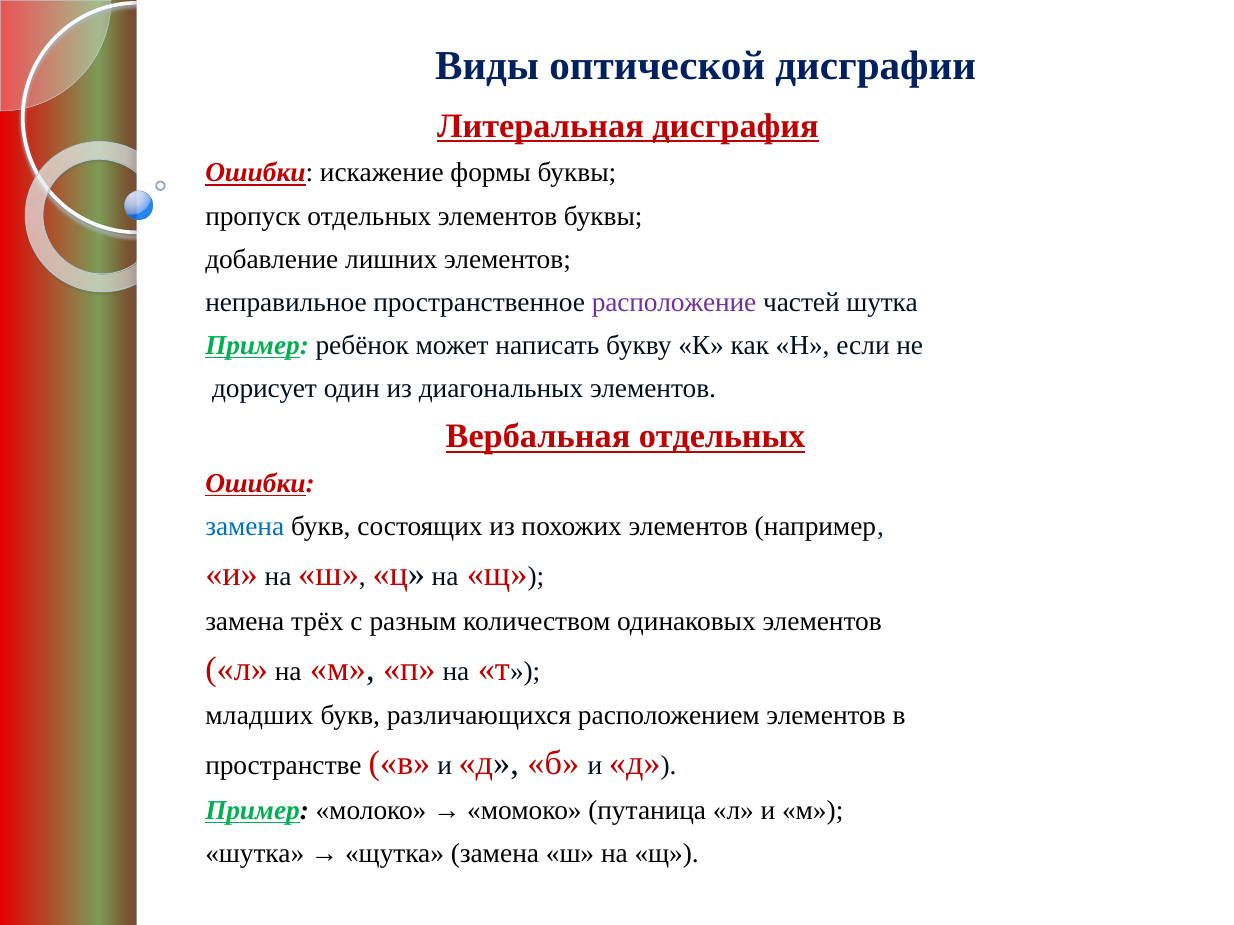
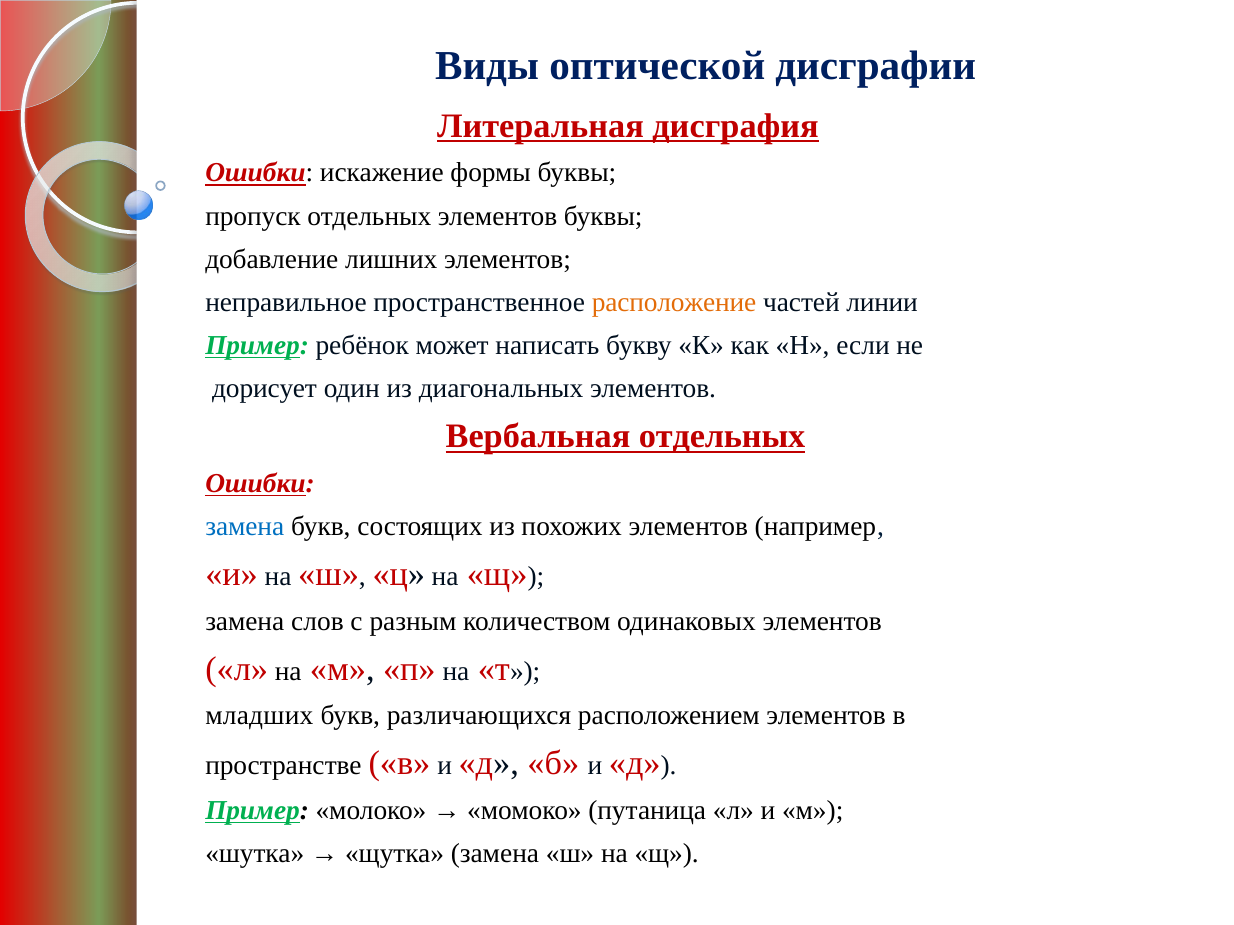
расположение colour: purple -> orange (674, 303)
частей шутка: шутка -> линии (882, 303)
трёх: трёх -> слов (317, 621)
